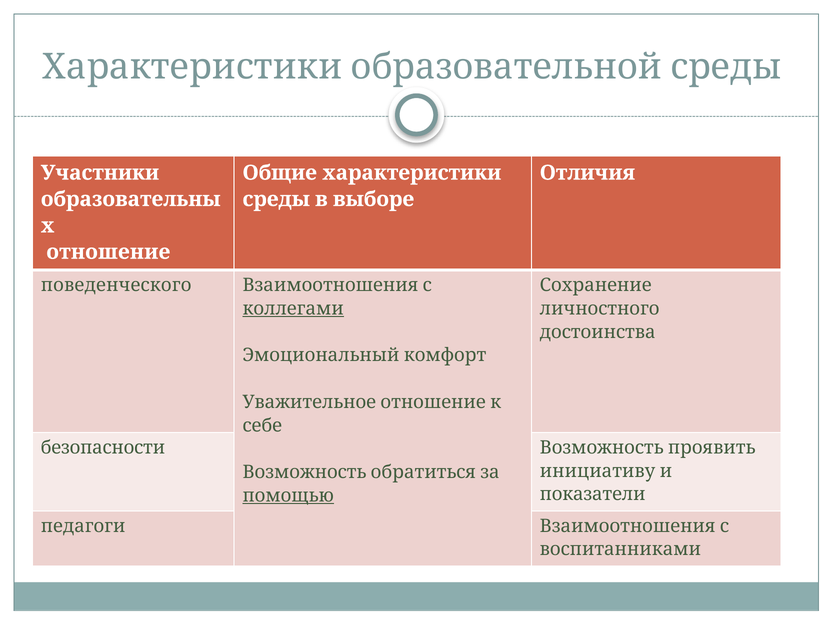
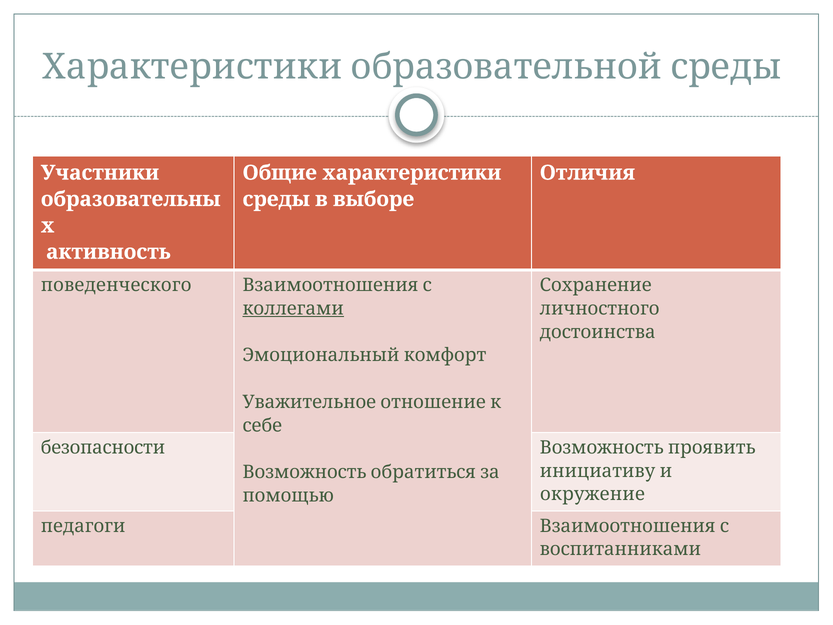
отношение: отношение -> активность (108, 252)
показатели: показатели -> окружение (592, 494)
помощью underline: present -> none (288, 495)
